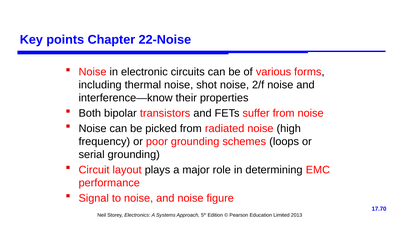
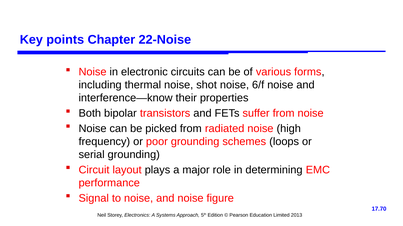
2/f: 2/f -> 6/f (258, 85)
